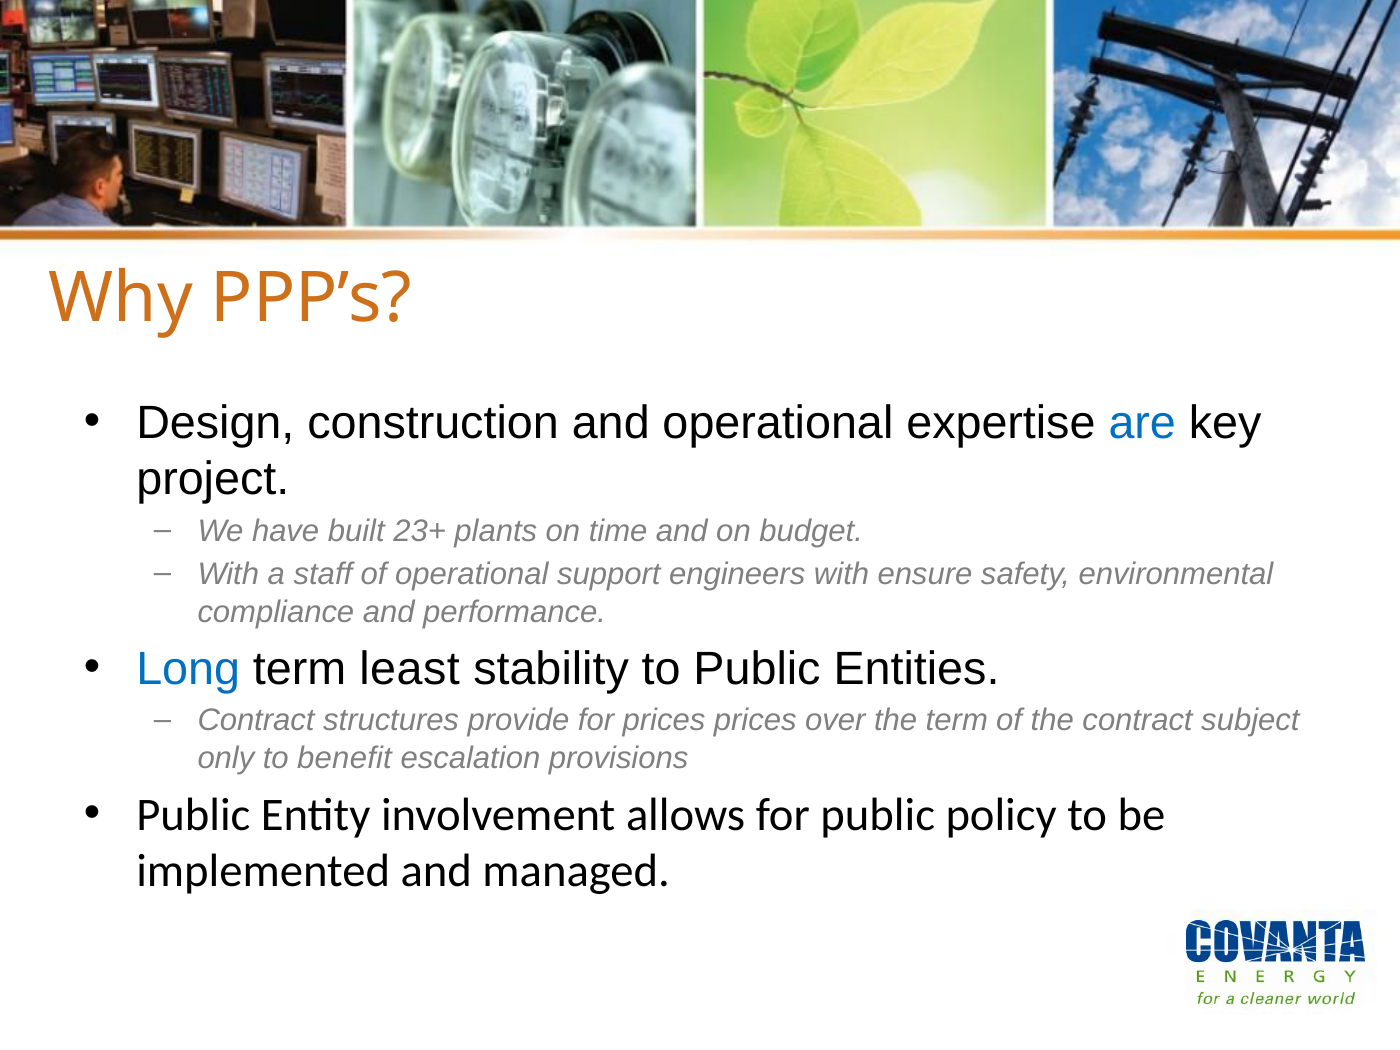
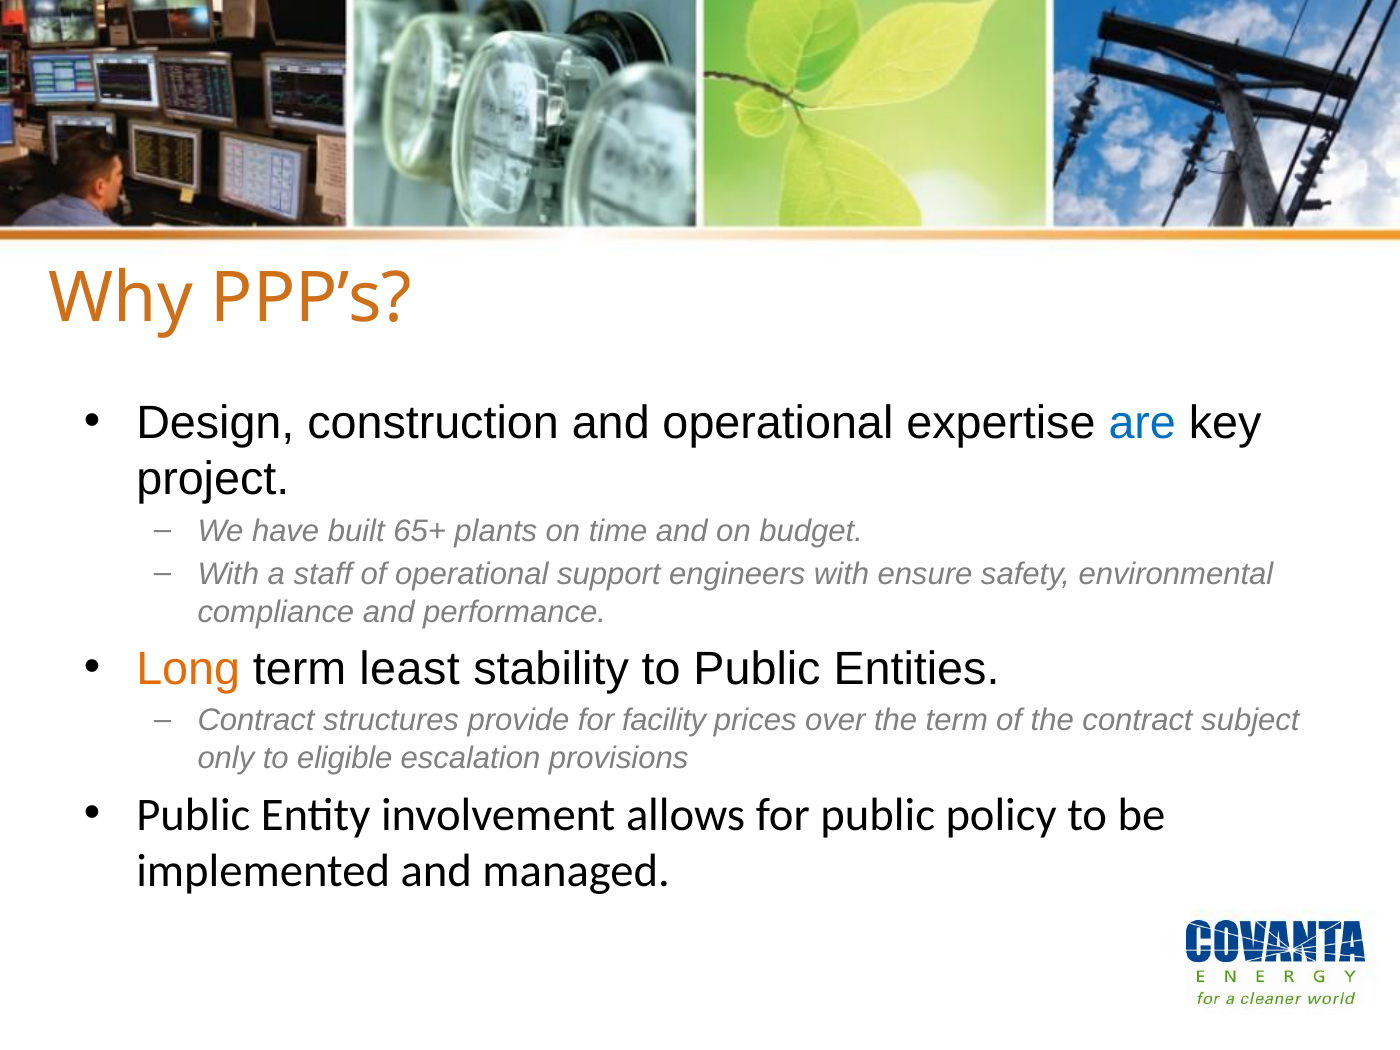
23+: 23+ -> 65+ (420, 531)
Long colour: blue -> orange (188, 669)
for prices: prices -> facility (664, 721)
benefit: benefit -> eligible (345, 758)
